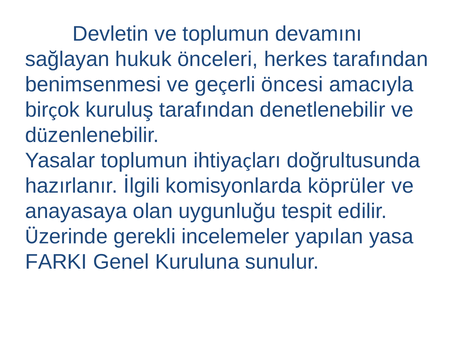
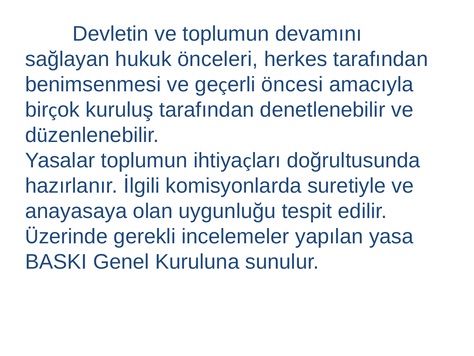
köprüler: köprüler -> suretiyle (347, 186)
FARKI: FARKI -> BASKI (56, 261)
